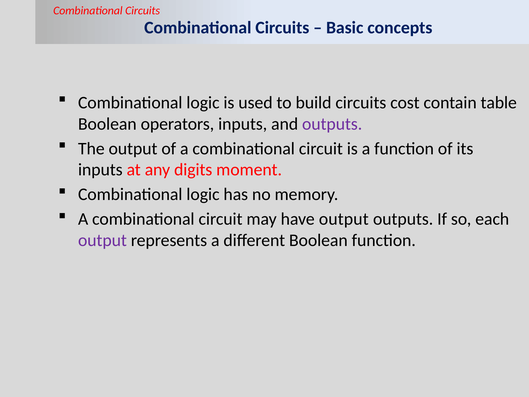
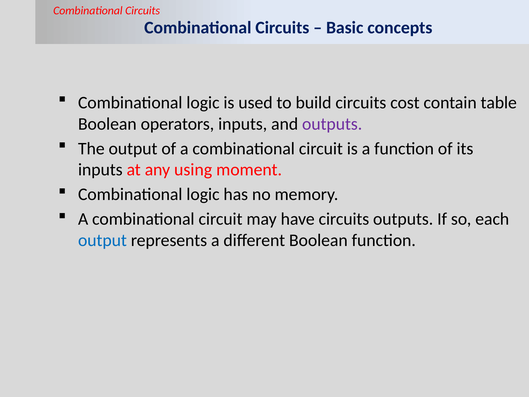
digits: digits -> using (193, 170)
have output: output -> circuits (344, 219)
output colour: purple -> blue (102, 240)
